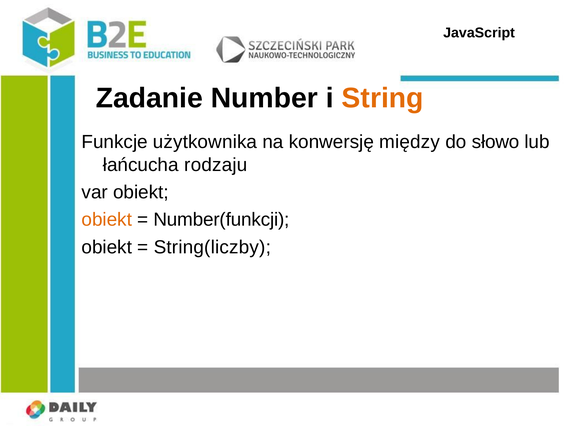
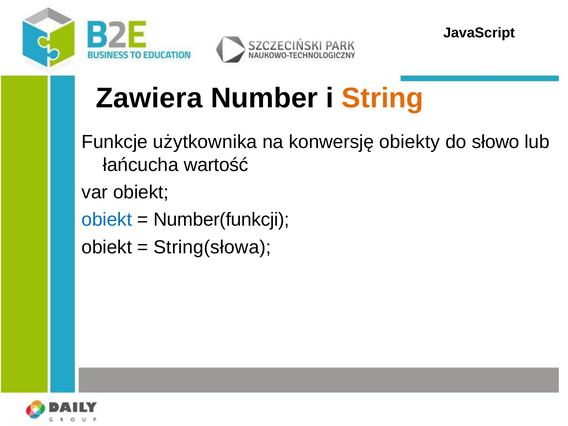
Zadanie: Zadanie -> Zawiera (149, 98)
między: między -> obiekty (410, 142)
rodzaju: rodzaju -> wartość (216, 165)
obiekt colour: orange -> blue (107, 220)
String(liczby: String(liczby -> String(słowa (212, 247)
